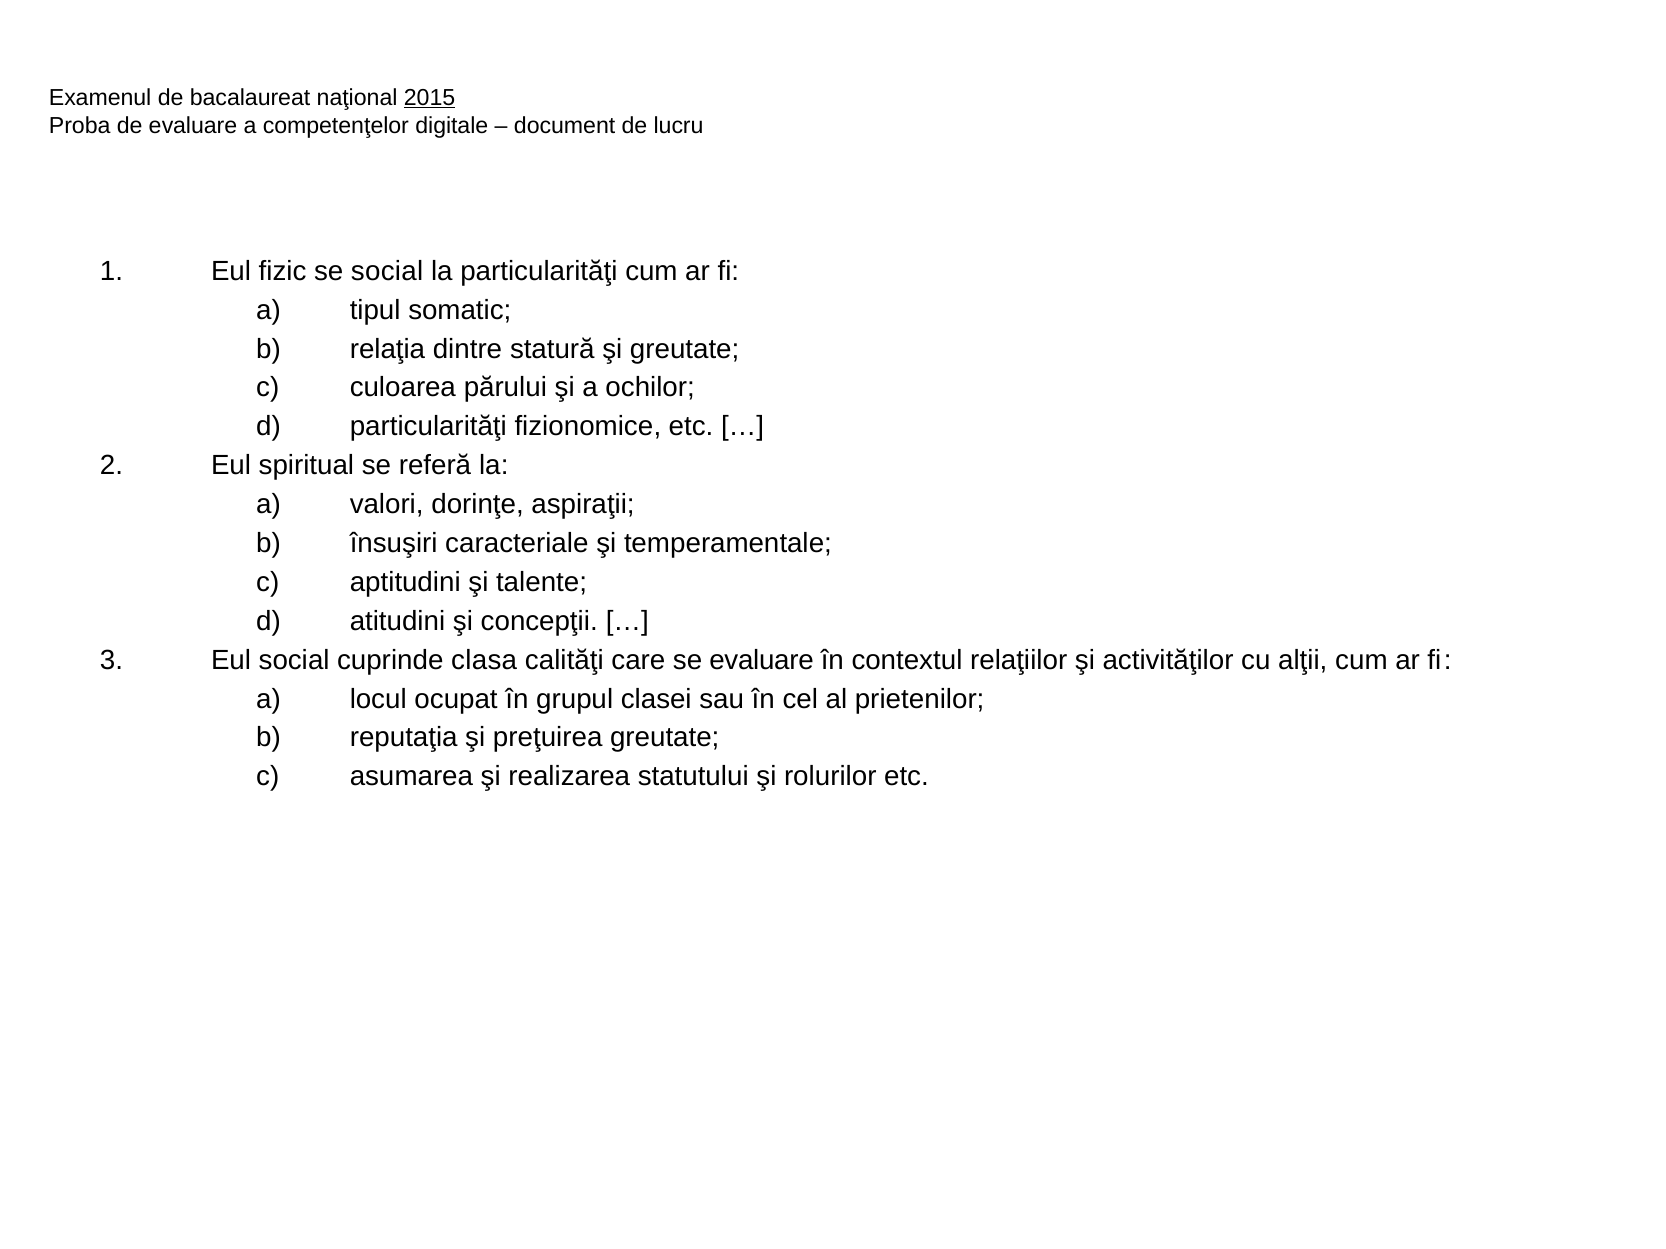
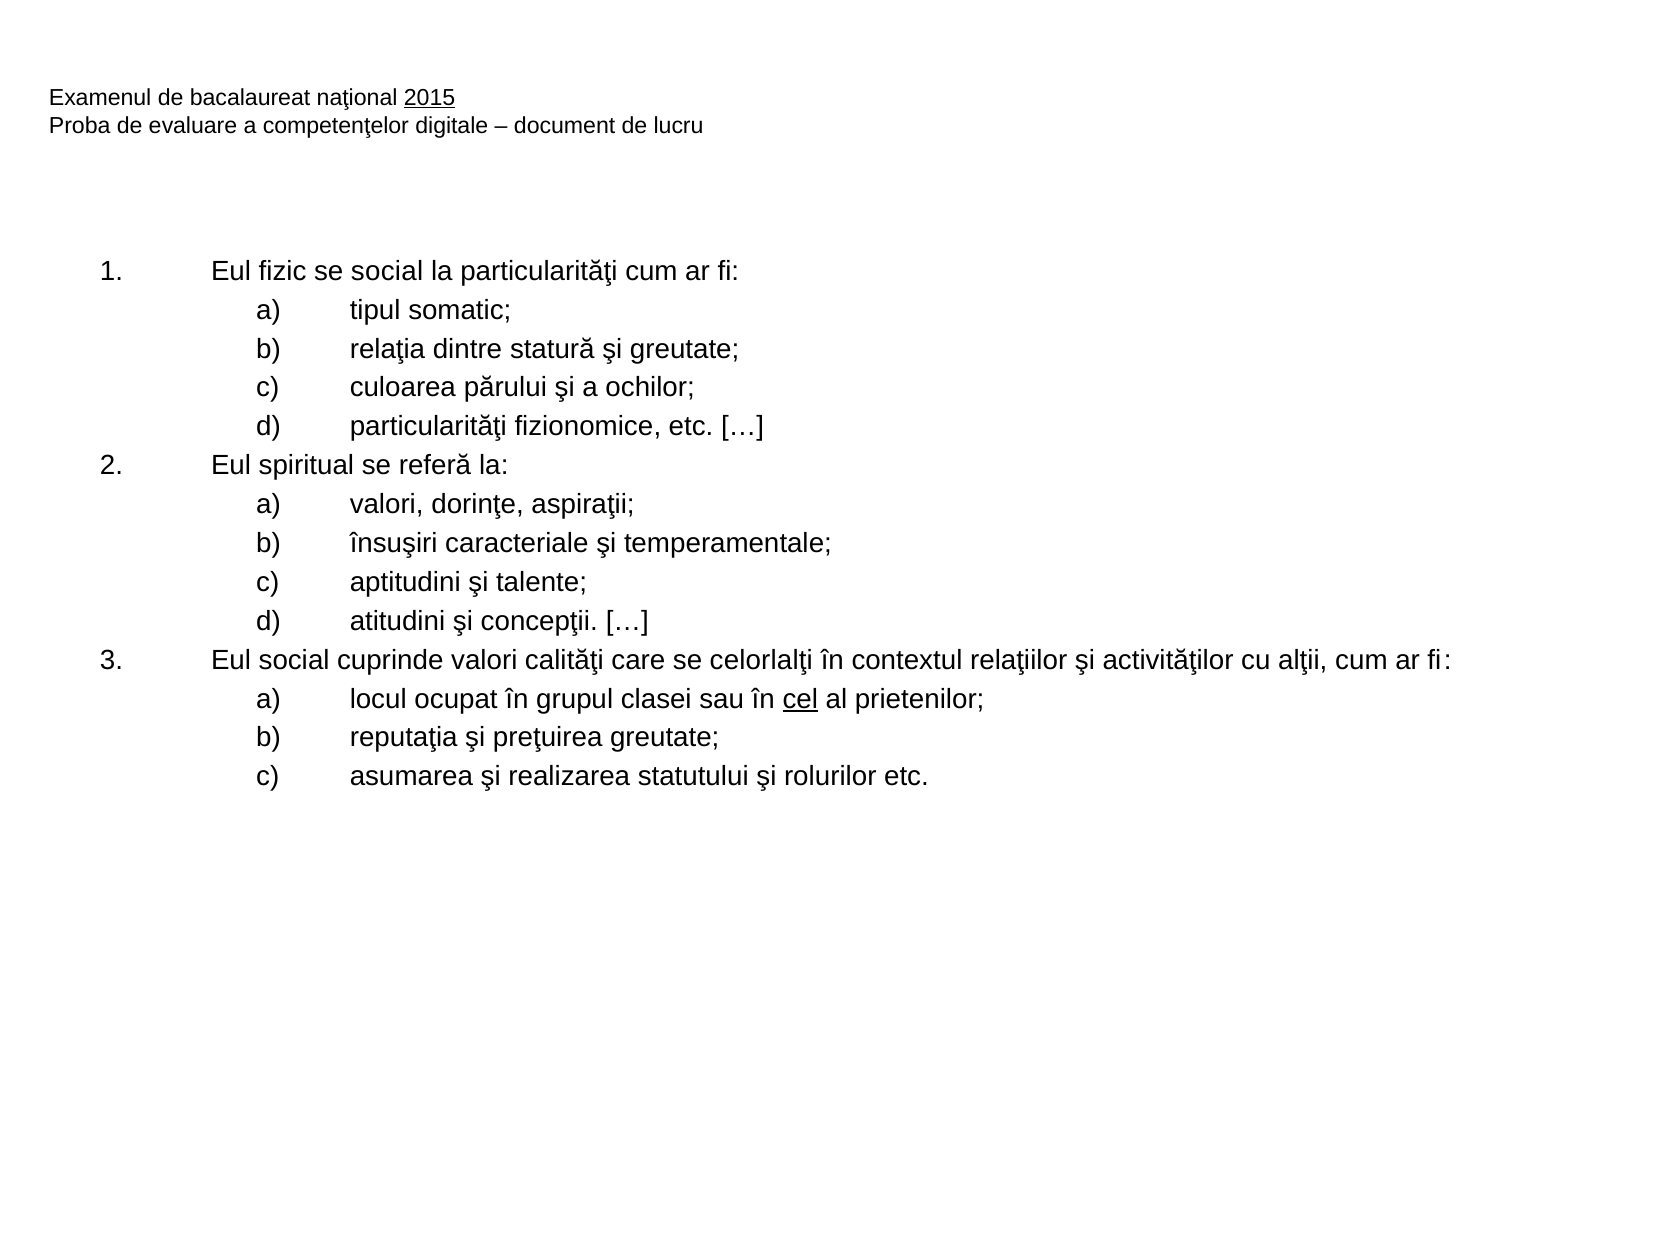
cuprinde clasa: clasa -> valori (484, 660)
se evaluare: evaluare -> celorlalţi (761, 660)
cel underline: none -> present (800, 699)
